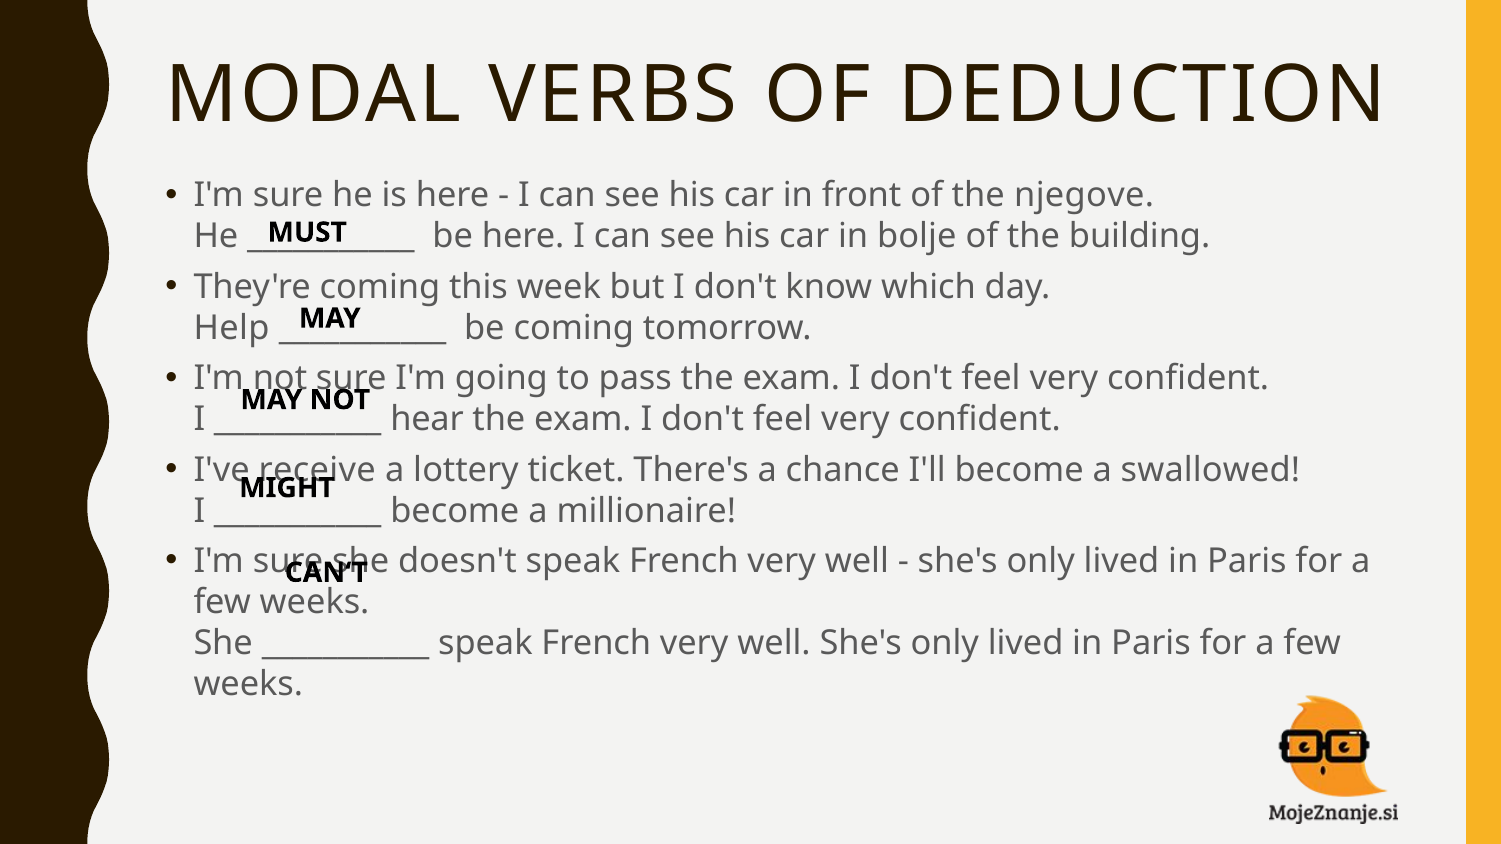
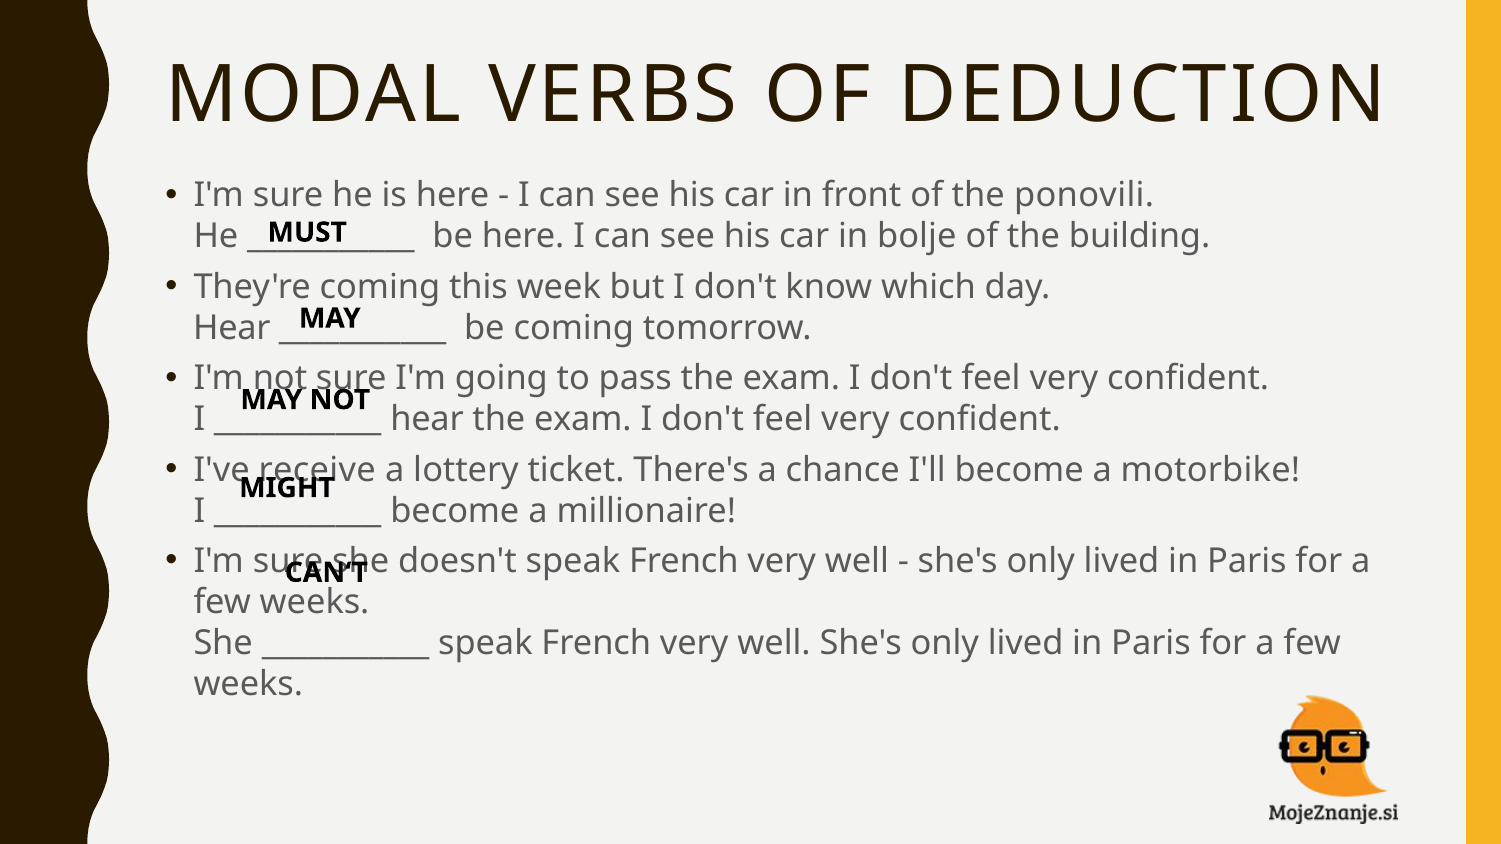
njegove: njegove -> ponovili (1084, 196)
Help: Help -> Hear (232, 328)
swallowed: swallowed -> motorbike (1210, 470)
